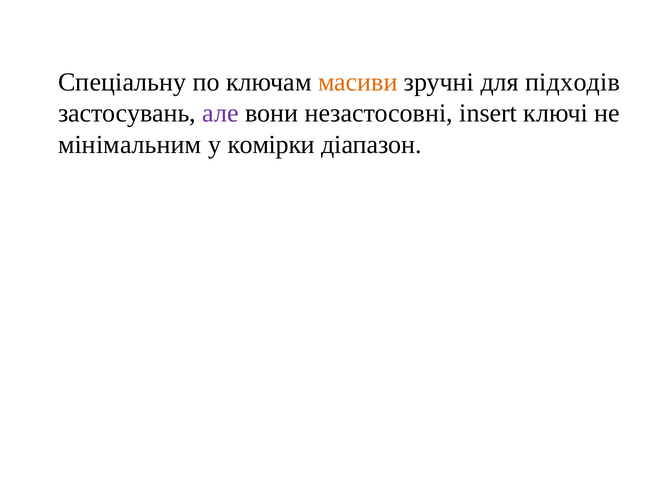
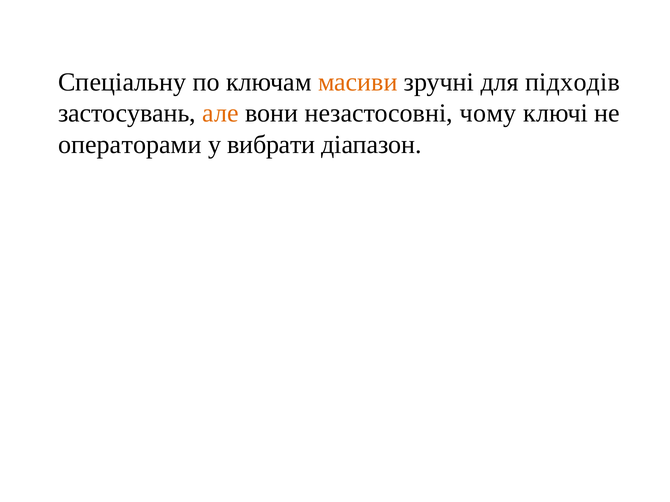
але colour: purple -> orange (221, 113)
insert: insert -> чому (488, 113)
мінімальним: мінімальним -> операторами (130, 145)
комірки: комірки -> вибрати (271, 145)
